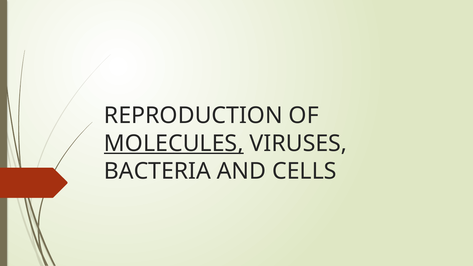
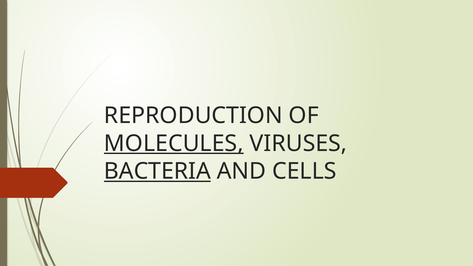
BACTERIA underline: none -> present (157, 171)
